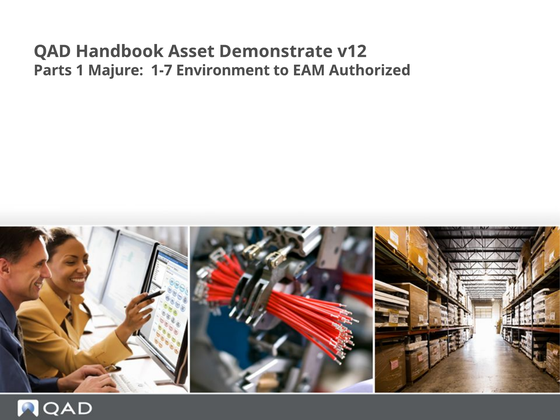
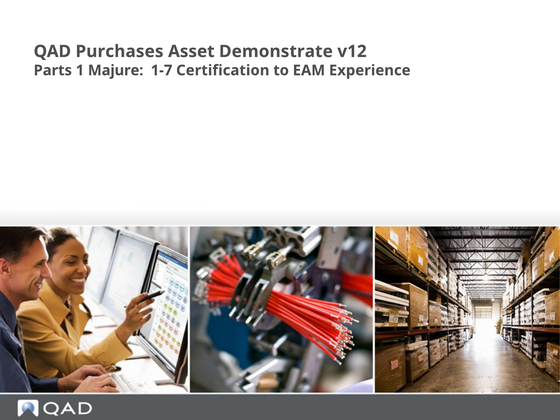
Handbook: Handbook -> Purchases (120, 51)
Environment: Environment -> Certification (223, 70)
Authorized: Authorized -> Experience (370, 70)
